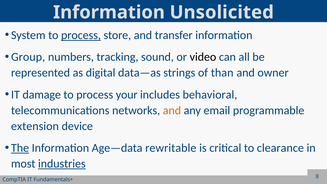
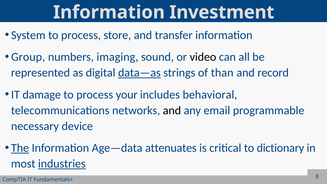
Unsolicited: Unsolicited -> Investment (222, 12)
process underline: present -> none (81, 35)
tracking: tracking -> imaging (117, 57)
data—as underline: none -> present (139, 73)
owner: owner -> record (273, 73)
and colour: orange -> black (172, 110)
extension: extension -> necessary (35, 126)
rewritable: rewritable -> attenuates (171, 148)
clearance: clearance -> dictionary (280, 148)
